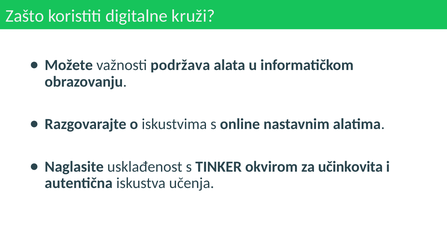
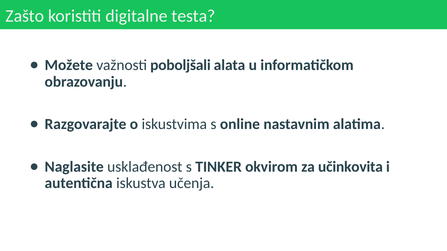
kruži: kruži -> testa (194, 16)
podržava: podržava -> poboljšali (180, 65)
